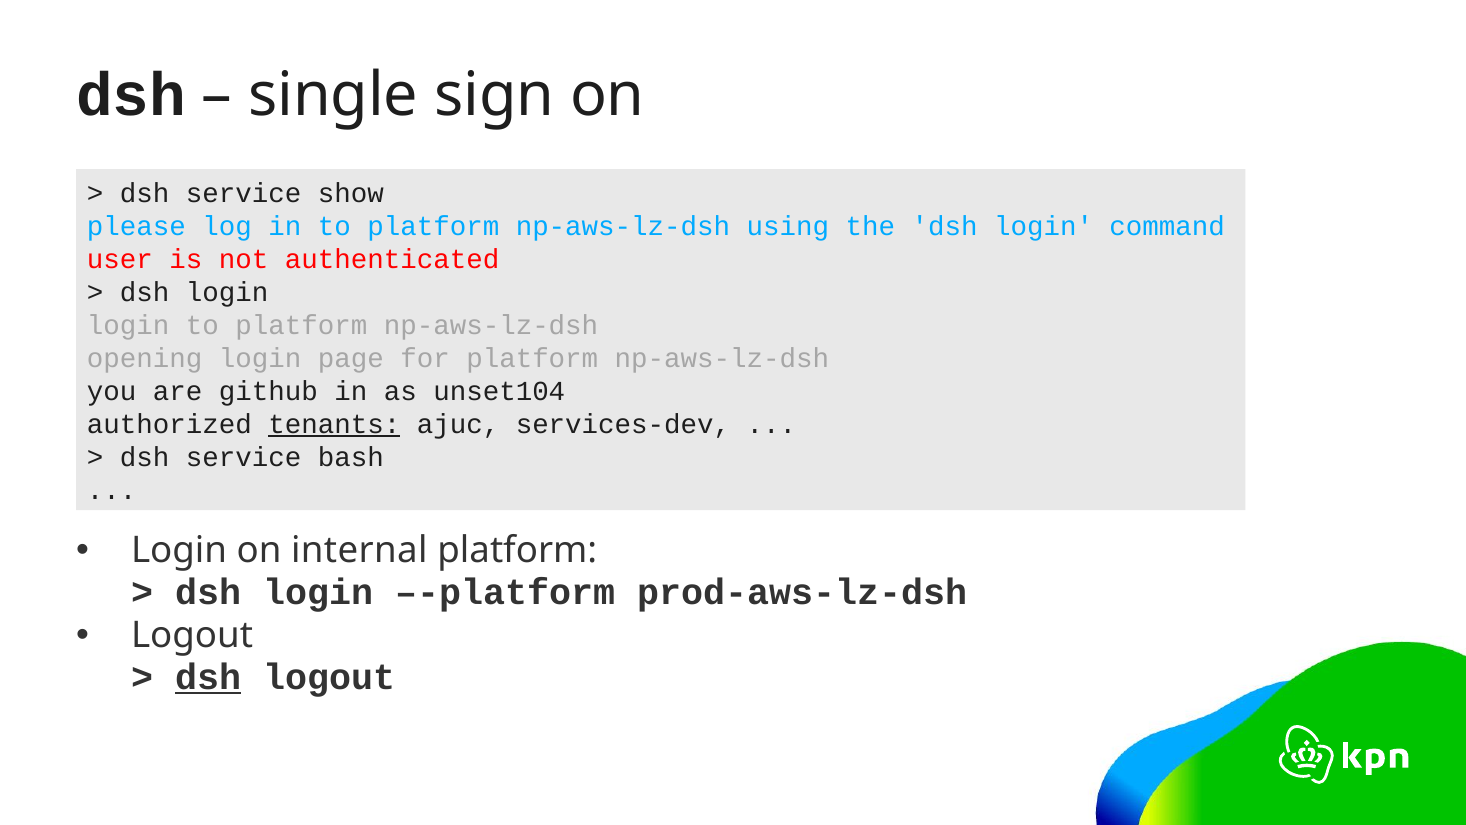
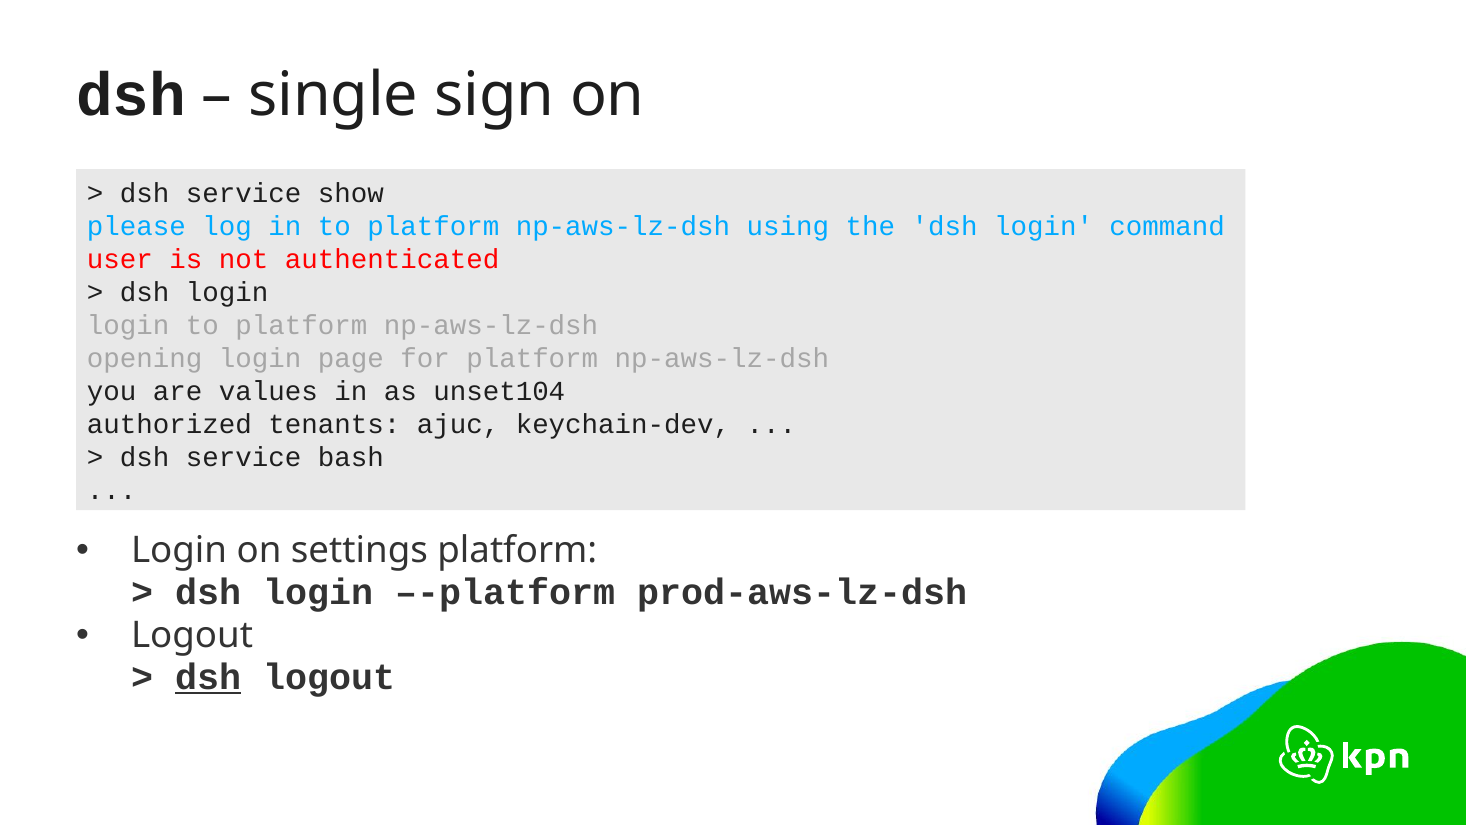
github: github -> values (268, 391)
tenants underline: present -> none (334, 424)
services-dev: services-dev -> keychain-dev (623, 424)
internal: internal -> settings (359, 550)
